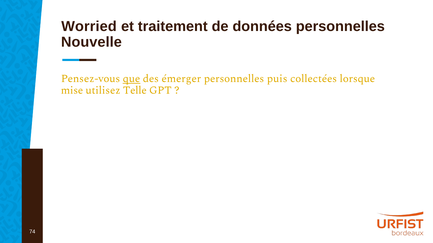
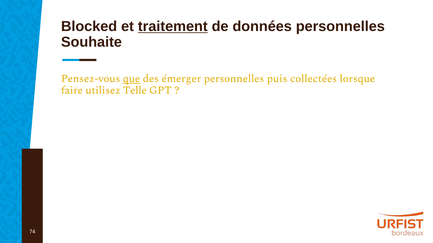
Worried: Worried -> Blocked (89, 26)
traitement underline: none -> present (173, 26)
Nouvelle: Nouvelle -> Souhaite (91, 42)
mise: mise -> faire (72, 90)
